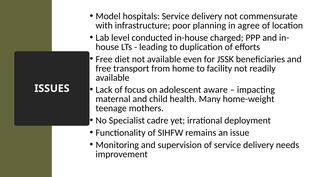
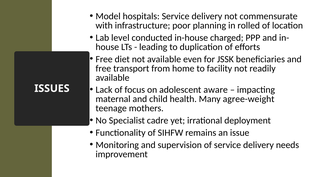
agree: agree -> rolled (249, 25)
home-weight: home-weight -> agree-weight (249, 99)
